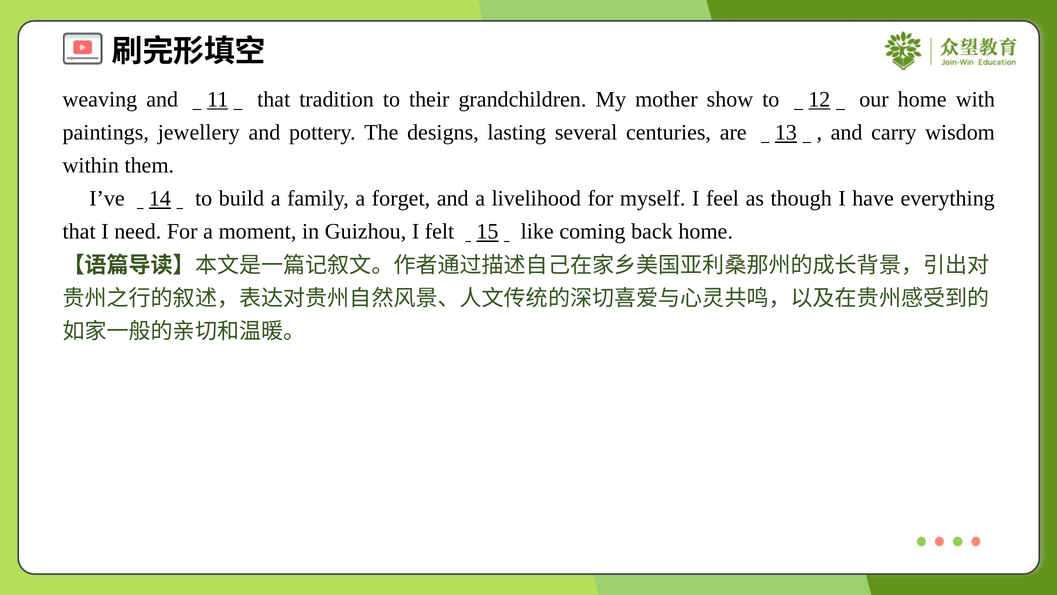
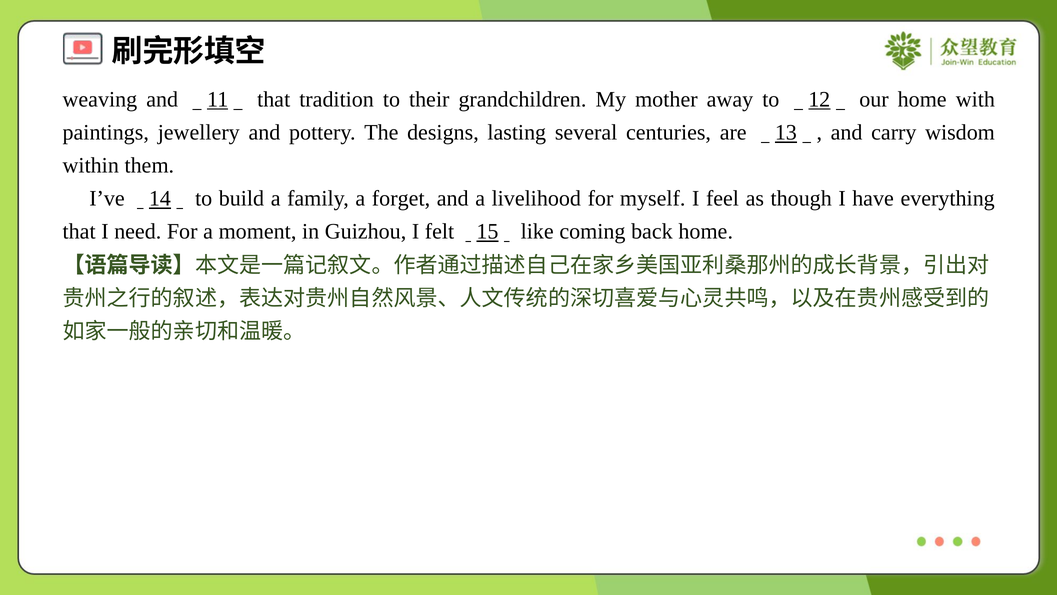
show: show -> away (730, 99)
